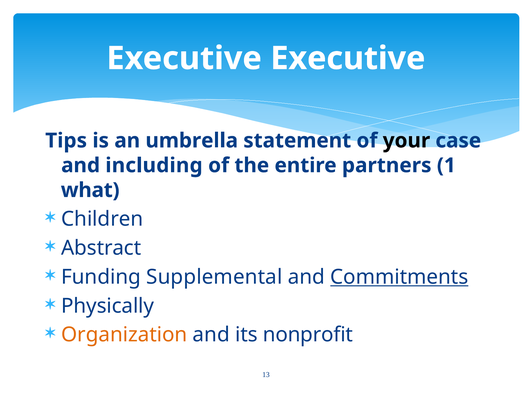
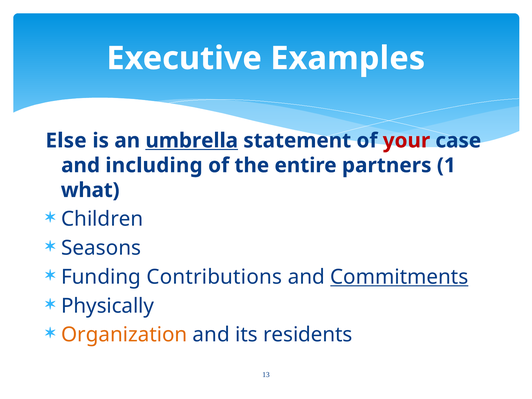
Executive Executive: Executive -> Examples (348, 58)
Tips: Tips -> Else (66, 141)
umbrella underline: none -> present (192, 141)
your colour: black -> red (406, 141)
Abstract: Abstract -> Seasons (101, 248)
Supplemental: Supplemental -> Contributions (214, 277)
nonprofit: nonprofit -> residents (308, 335)
